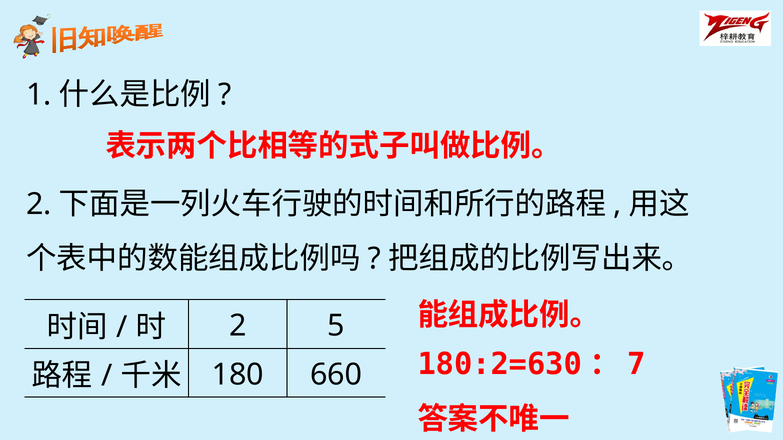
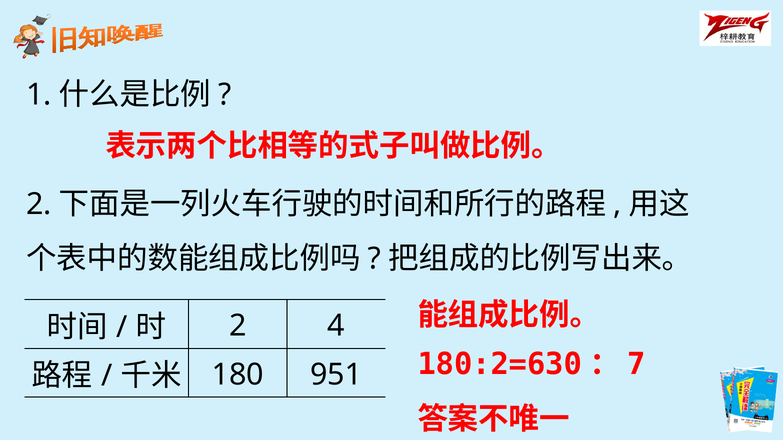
5: 5 -> 4 (336, 326)
660: 660 -> 951 (336, 375)
